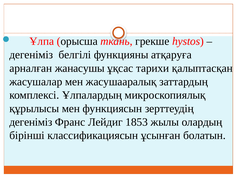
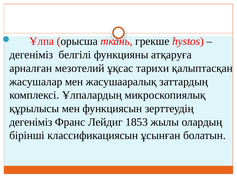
жанасушы: жанасушы -> мезотелий (80, 68)
